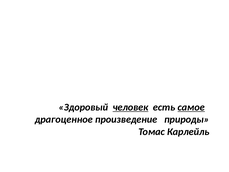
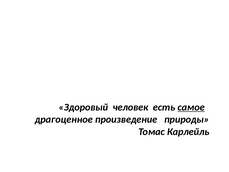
человек underline: present -> none (130, 107)
